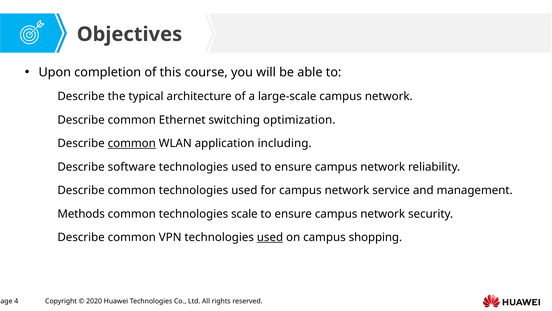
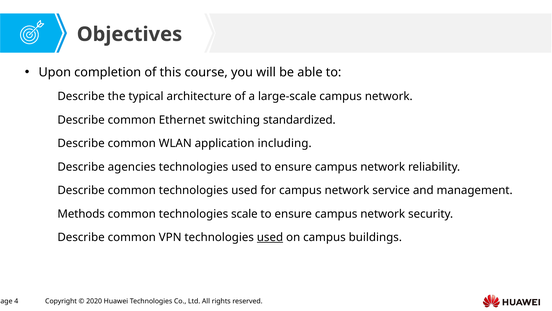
optimization: optimization -> standardized (299, 120)
common underline: present -> none (132, 143)
software: software -> agencies (132, 167)
shopping: shopping -> buildings (375, 237)
